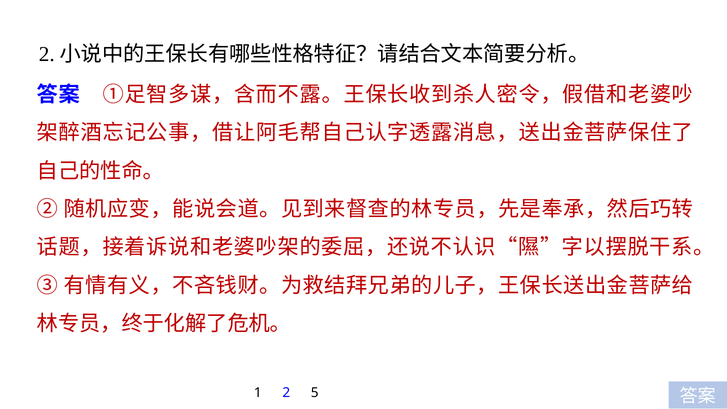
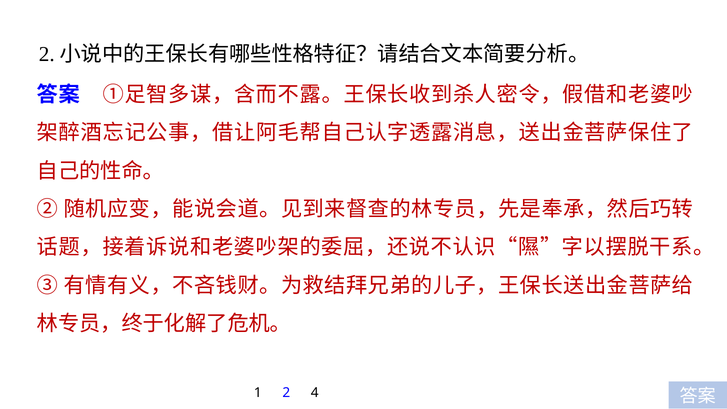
5: 5 -> 4 (315, 393)
